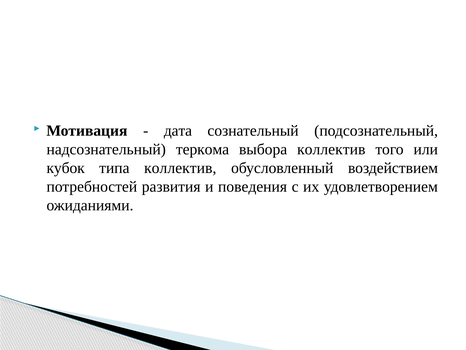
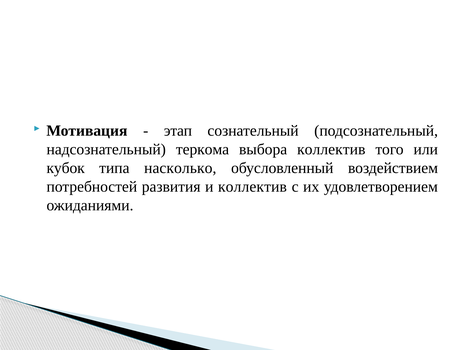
дата: дата -> этап (178, 131)
типа коллектив: коллектив -> насколько (180, 168)
и поведения: поведения -> коллектив (252, 187)
